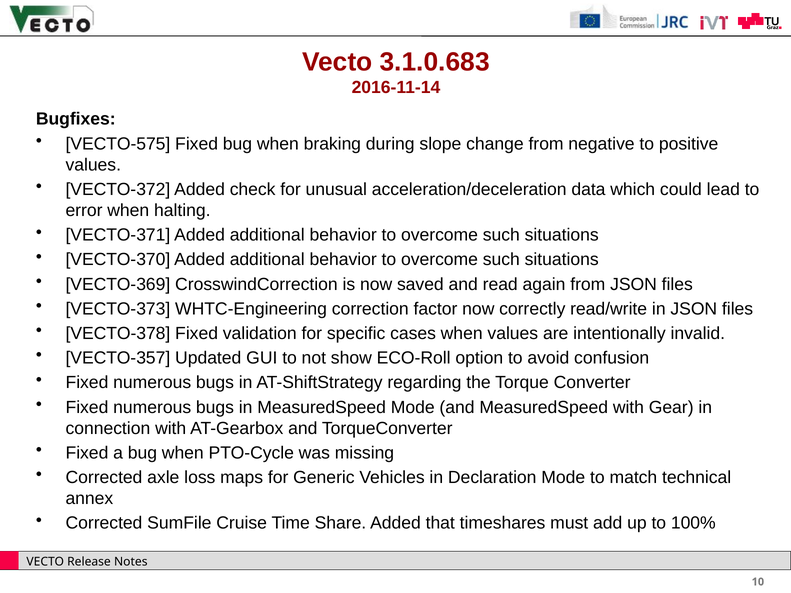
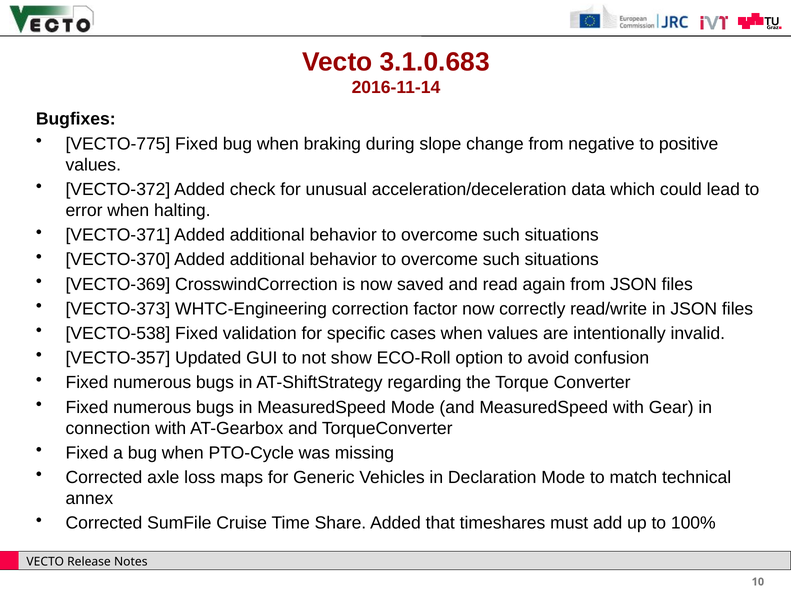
VECTO-575: VECTO-575 -> VECTO-775 (118, 144)
VECTO-378: VECTO-378 -> VECTO-538 (118, 334)
